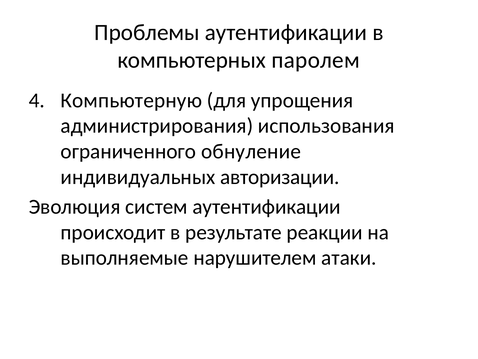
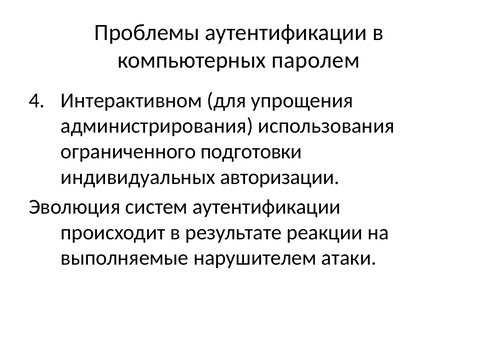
Компьютерную: Компьютерную -> Интерактивном (131, 100)
обнуление: обнуление -> подготовки (251, 151)
